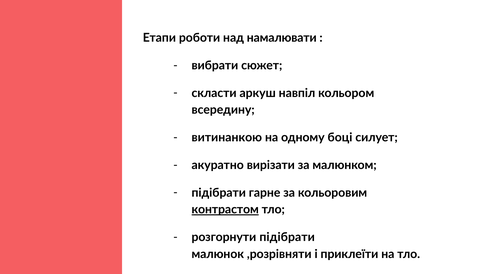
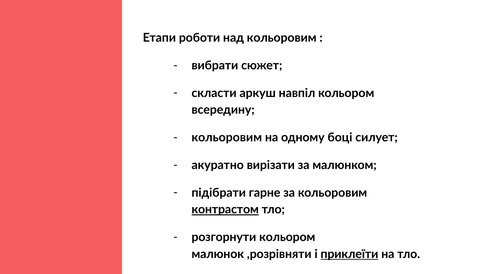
над намалювати: намалювати -> кольоровим (282, 38)
витинанкою: витинанкою -> кольоровим (227, 138)
розгорнути підібрати: підібрати -> кольором (287, 237)
приклеїти underline: none -> present (349, 254)
